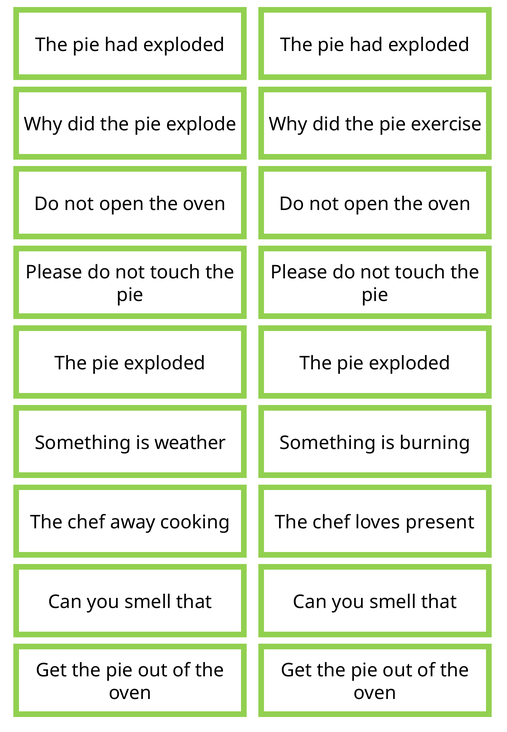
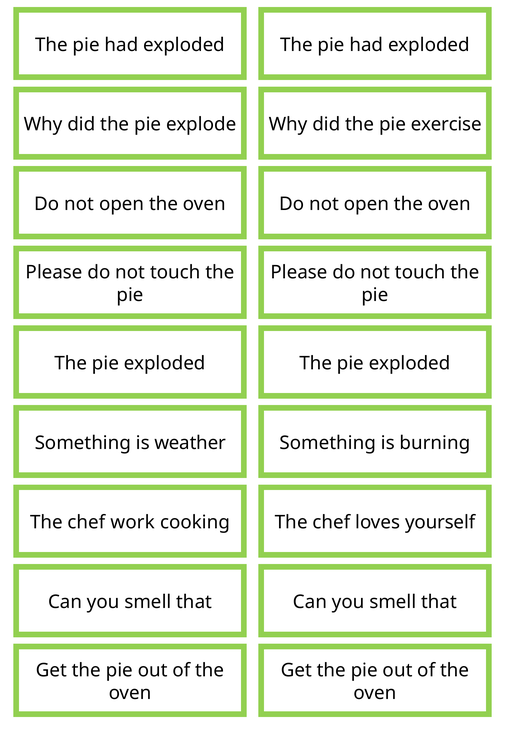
away: away -> work (133, 523)
present: present -> yourself (440, 523)
